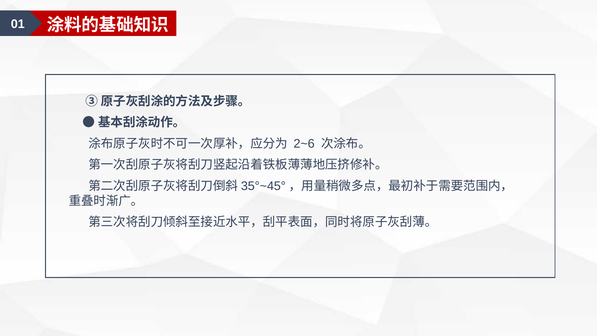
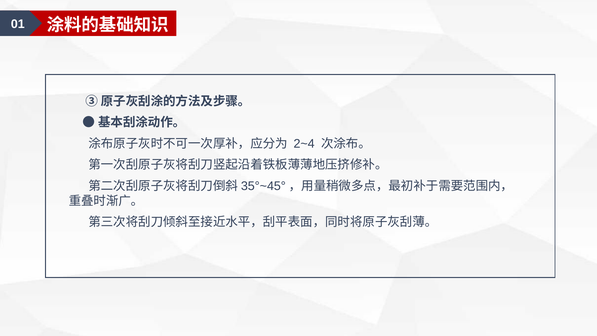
2~6: 2~6 -> 2~4 (304, 144)
